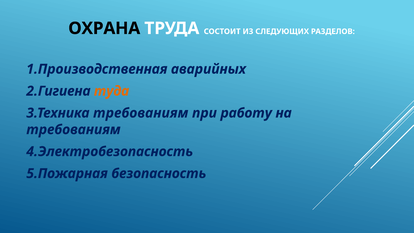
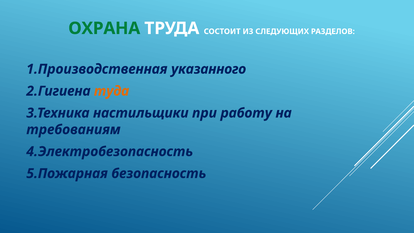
ОХРАНА colour: black -> green (104, 28)
аварийных: аварийных -> указанного (209, 69)
3.Техника требованиям: требованиям -> настильщики (141, 113)
